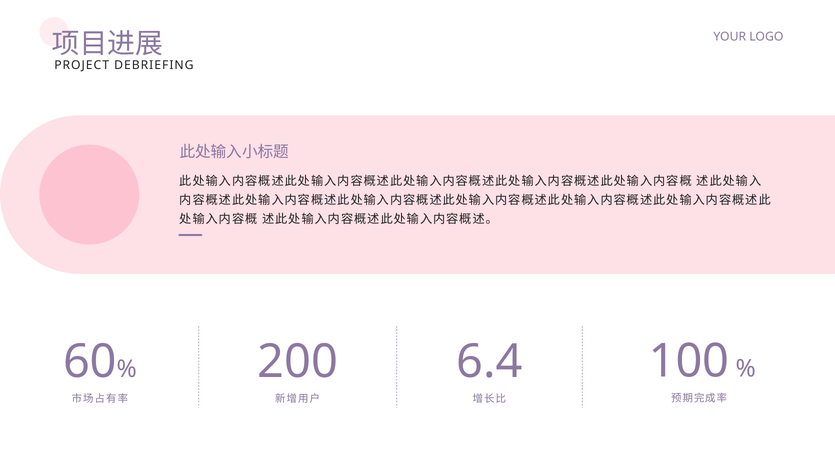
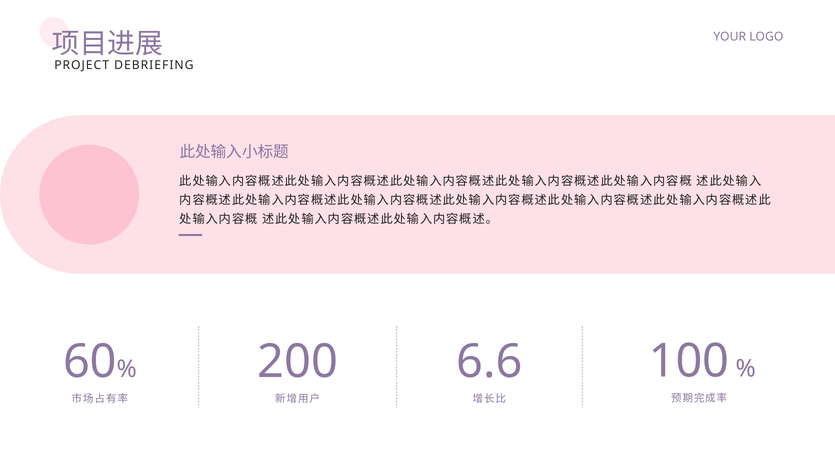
6.4: 6.4 -> 6.6 (489, 361)
